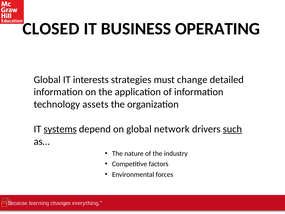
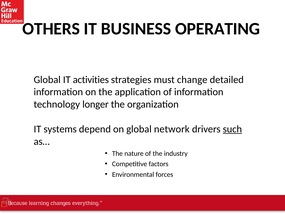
CLOSED: CLOSED -> OTHERS (51, 29)
interests: interests -> activities (91, 80)
assets: assets -> longer (95, 104)
systems underline: present -> none (60, 129)
